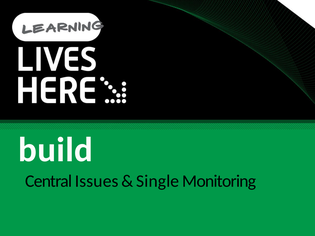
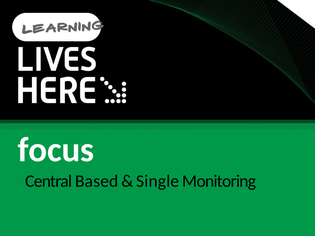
build: build -> focus (56, 150)
Issues: Issues -> Based (97, 181)
